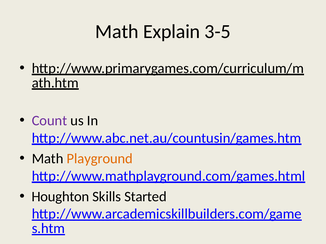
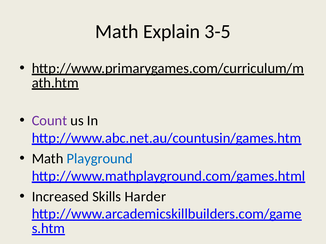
Playground colour: orange -> blue (100, 159)
Houghton: Houghton -> Increased (60, 197)
Started: Started -> Harder (145, 197)
